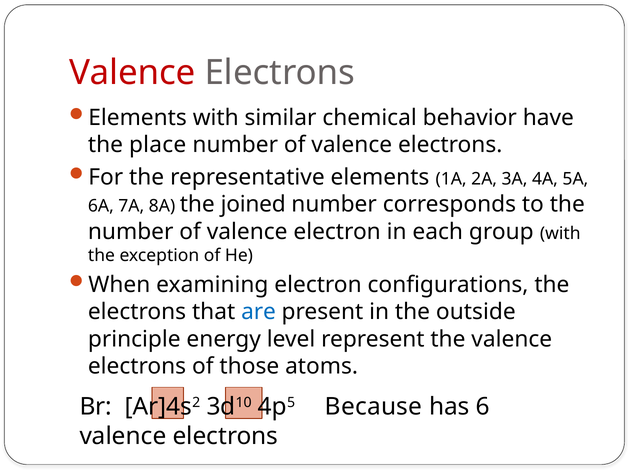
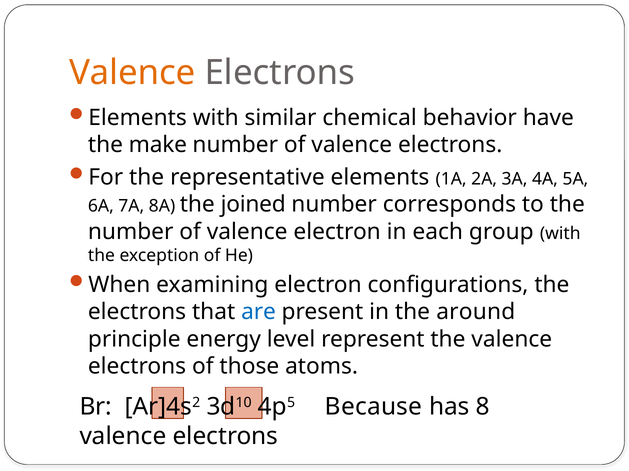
Valence colour: red -> orange (132, 73)
place: place -> make (158, 145)
outside: outside -> around (476, 312)
6: 6 -> 8 (483, 407)
